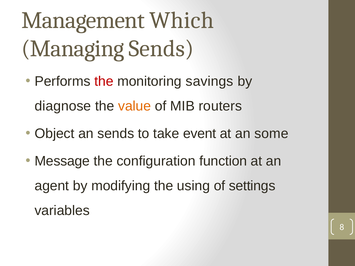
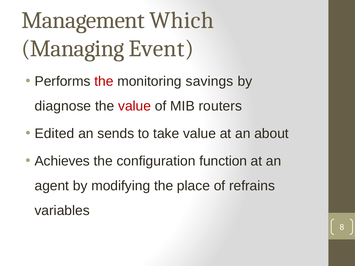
Managing Sends: Sends -> Event (161, 49)
value colour: orange -> red (135, 106)
Object: Object -> Edited (54, 134)
take event: event -> value (200, 134)
some: some -> about (272, 134)
Message: Message -> Achieves (62, 161)
using: using -> place (193, 186)
settings: settings -> refrains (252, 186)
